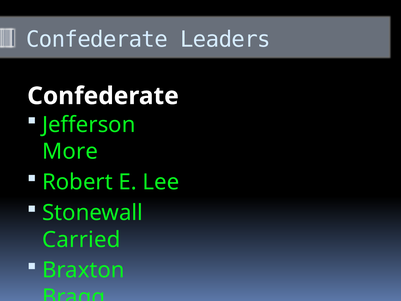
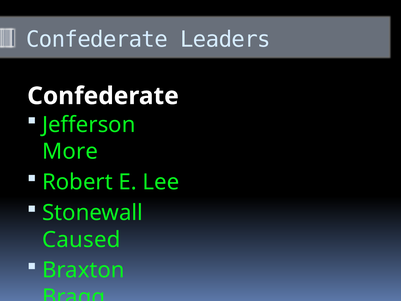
Carried: Carried -> Caused (81, 239)
